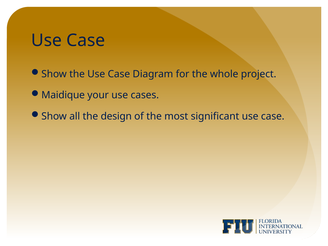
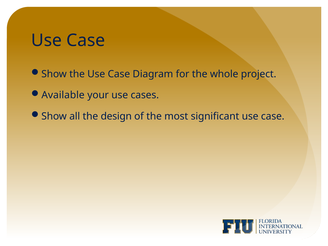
Maidique: Maidique -> Available (63, 95)
